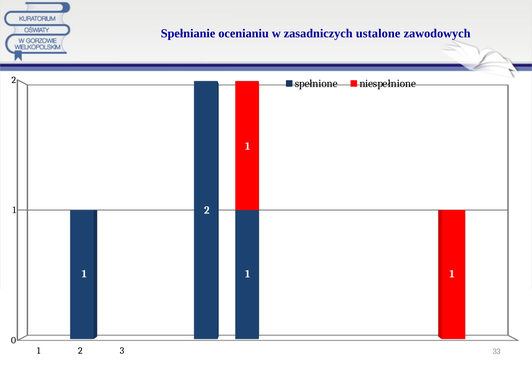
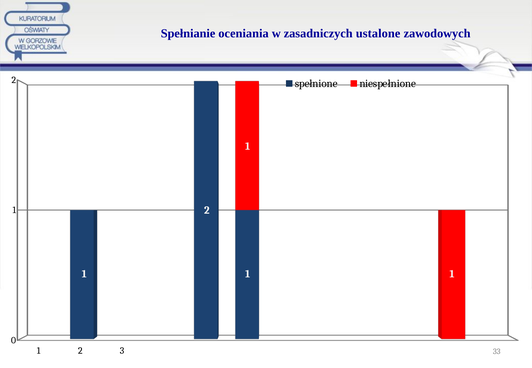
ocenianiu: ocenianiu -> oceniania (244, 33)
